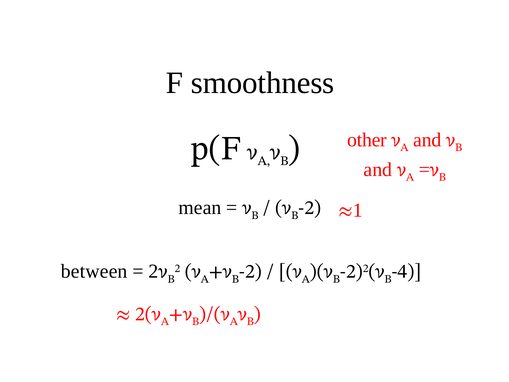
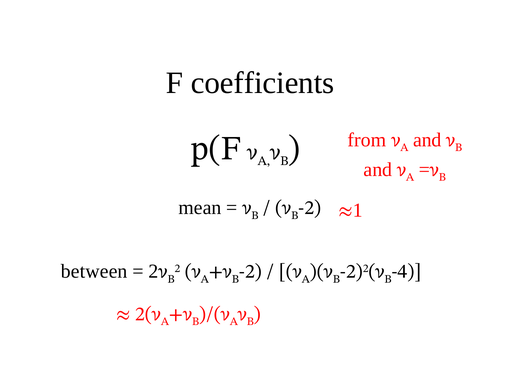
smoothness: smoothness -> coefficients (263, 83)
other: other -> from (367, 140)
